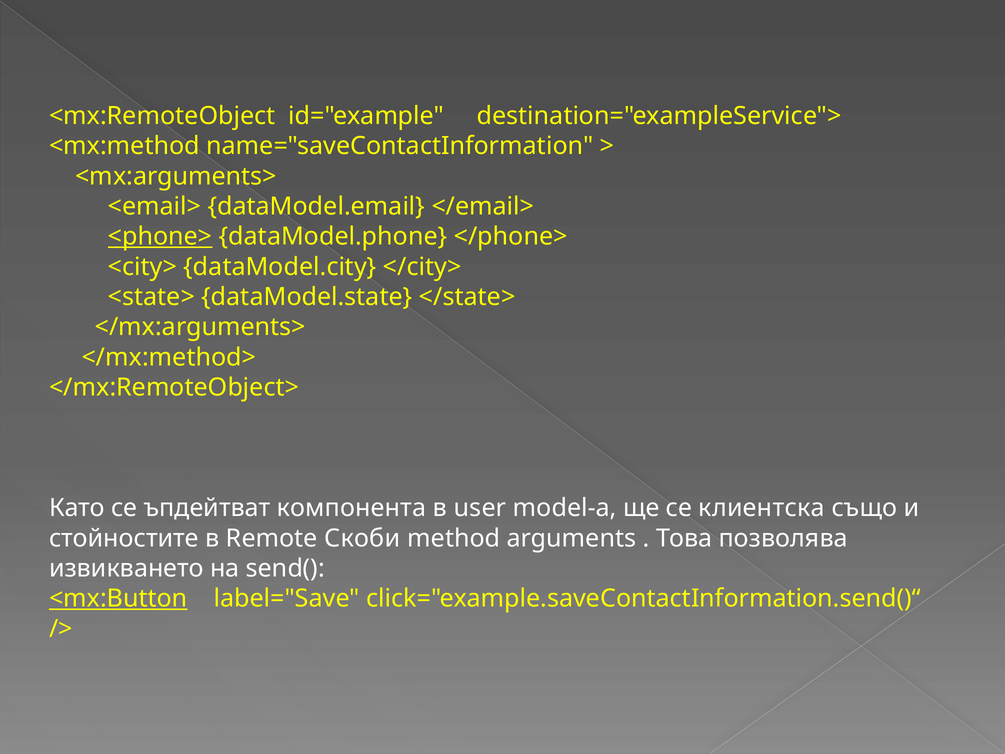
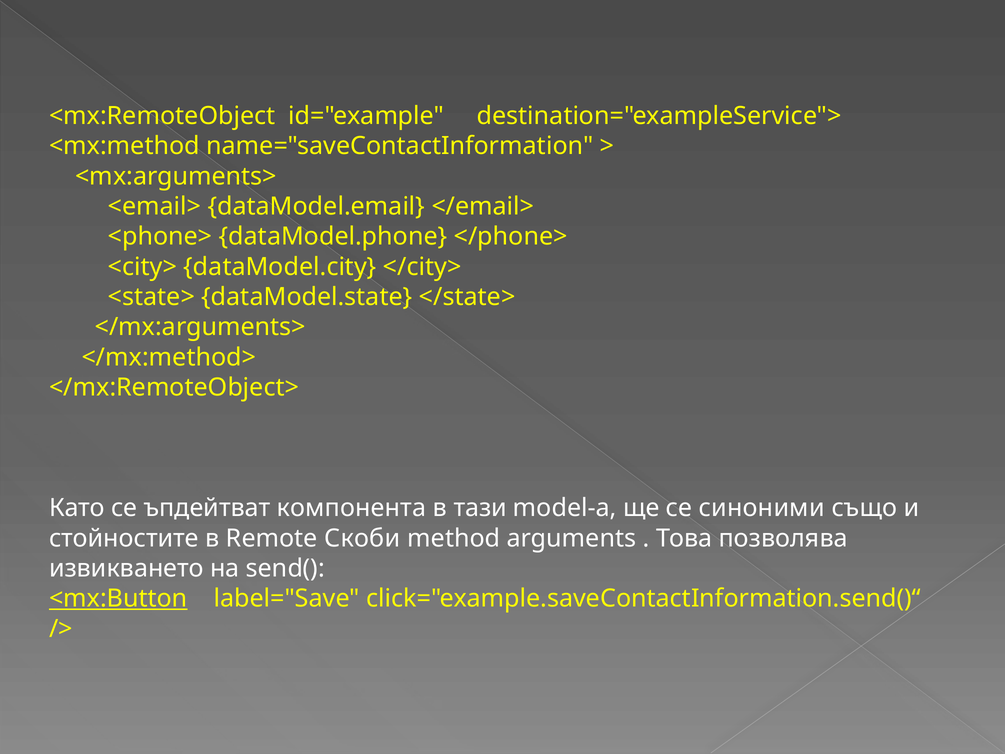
<phone> underline: present -> none (160, 237)
user: user -> тази (480, 508)
клиентска: клиентска -> синоними (762, 508)
